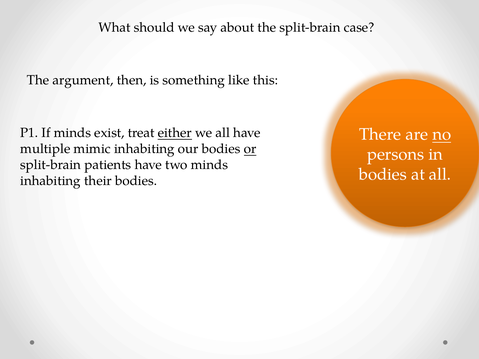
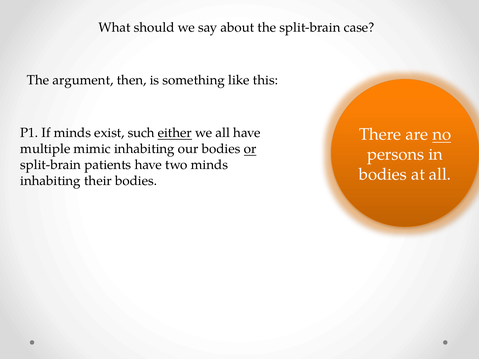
treat: treat -> such (141, 133)
